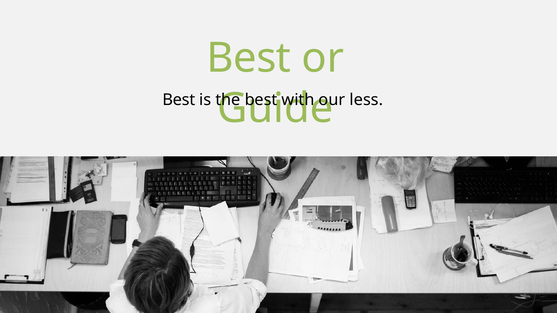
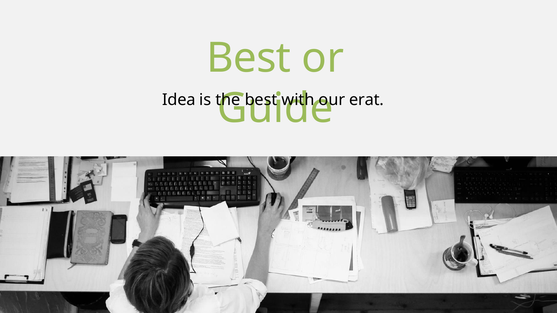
Best: Best -> Idea (179, 100)
less: less -> erat (366, 100)
